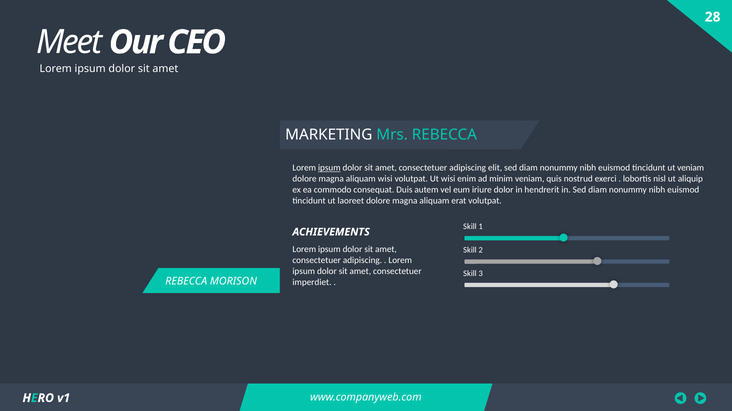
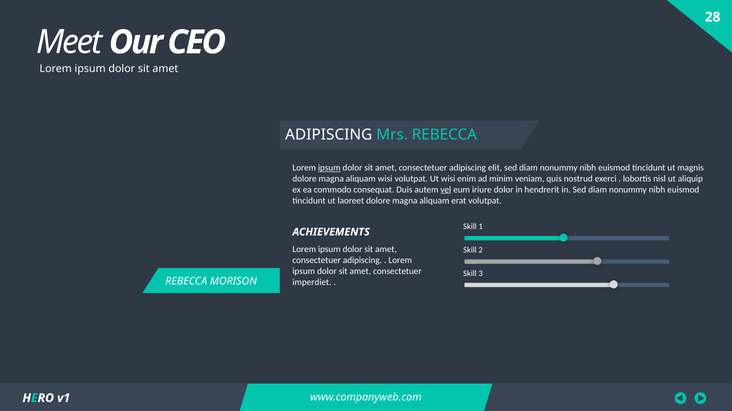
MARKETING: MARKETING -> ADIPISCING (329, 135)
ut veniam: veniam -> magnis (691, 168)
vel underline: none -> present (446, 190)
